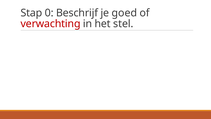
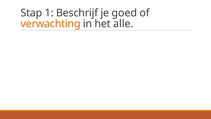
0: 0 -> 1 (49, 13)
verwachting colour: red -> orange (51, 24)
stel: stel -> alle (123, 24)
